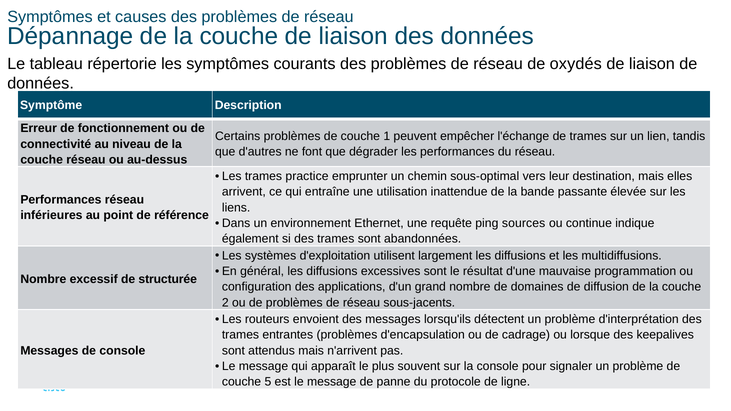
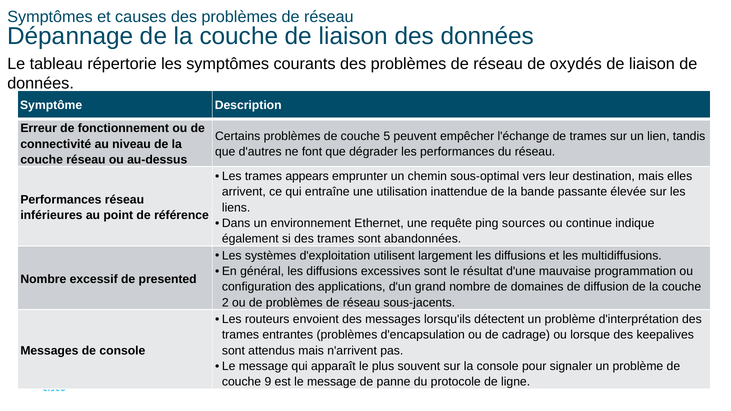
1: 1 -> 5 (387, 136)
practice: practice -> appears (307, 176)
structurée: structurée -> presented (168, 279)
5: 5 -> 9 (268, 382)
